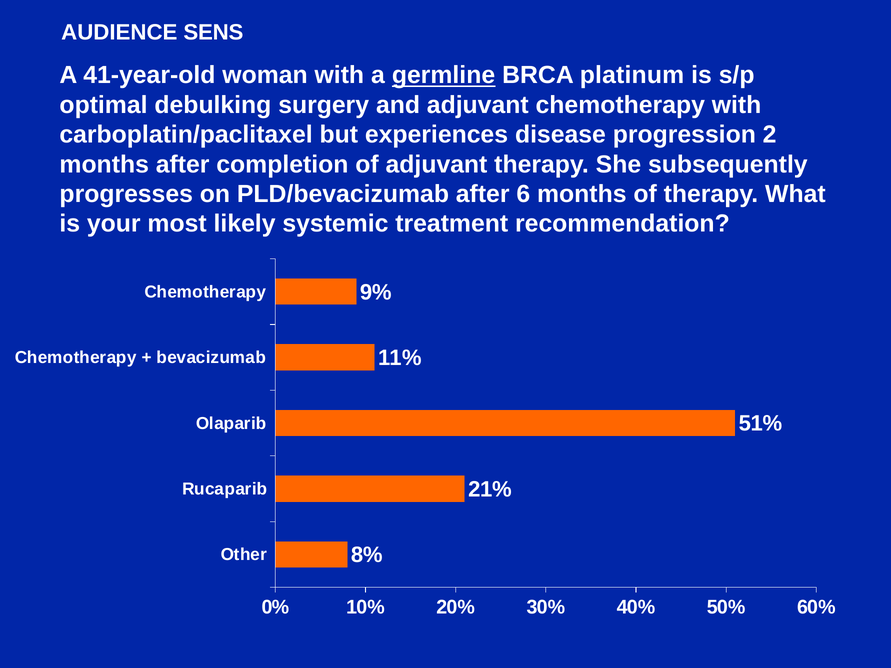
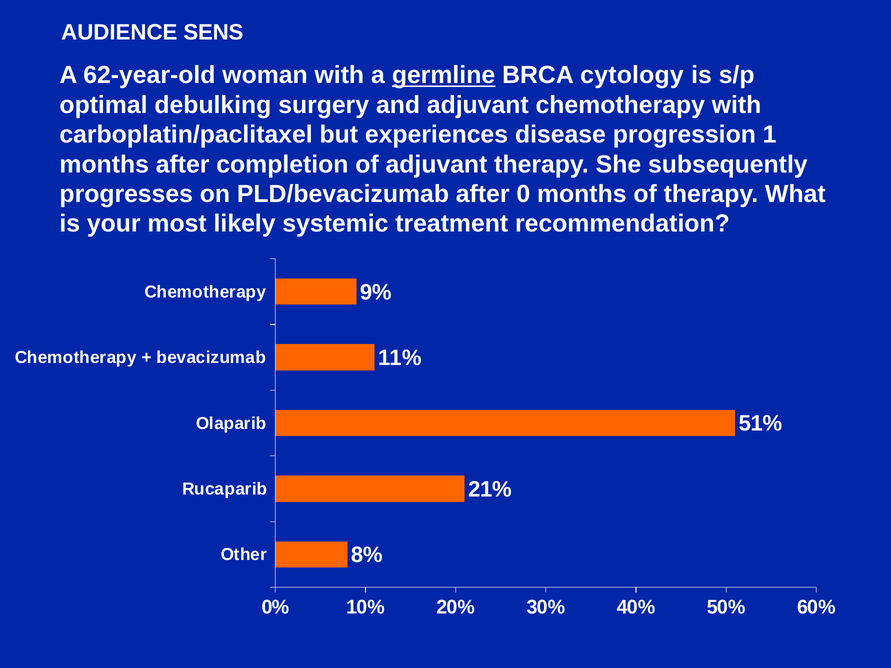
41-year-old: 41-year-old -> 62-year-old (149, 75)
platinum: platinum -> cytology (632, 75)
2: 2 -> 1 (770, 135)
6: 6 -> 0 (523, 194)
